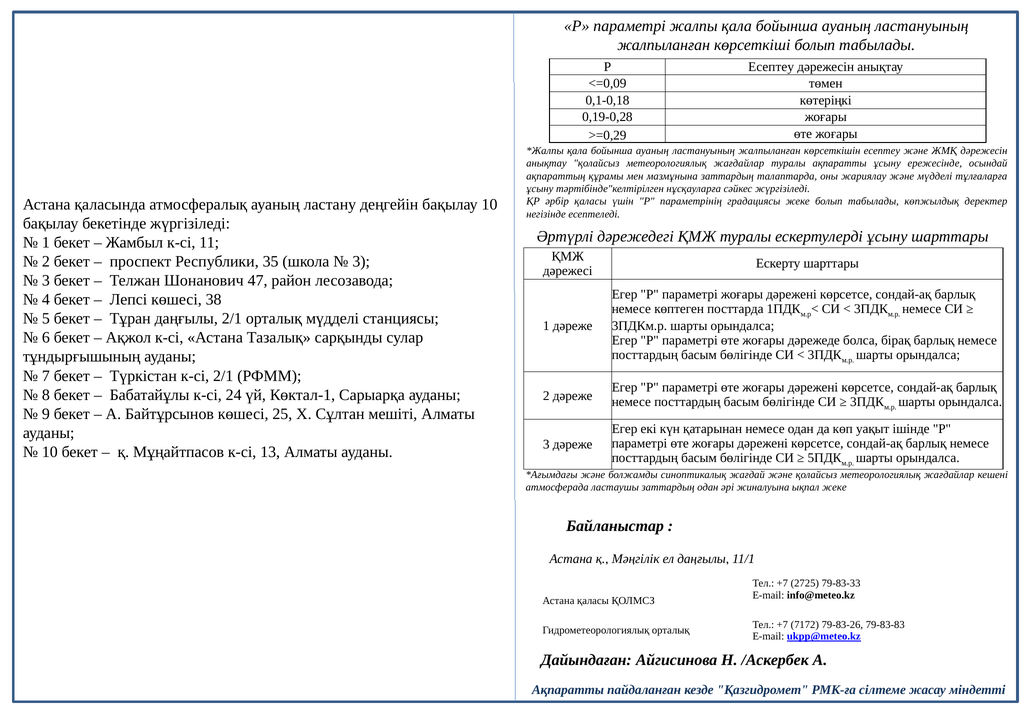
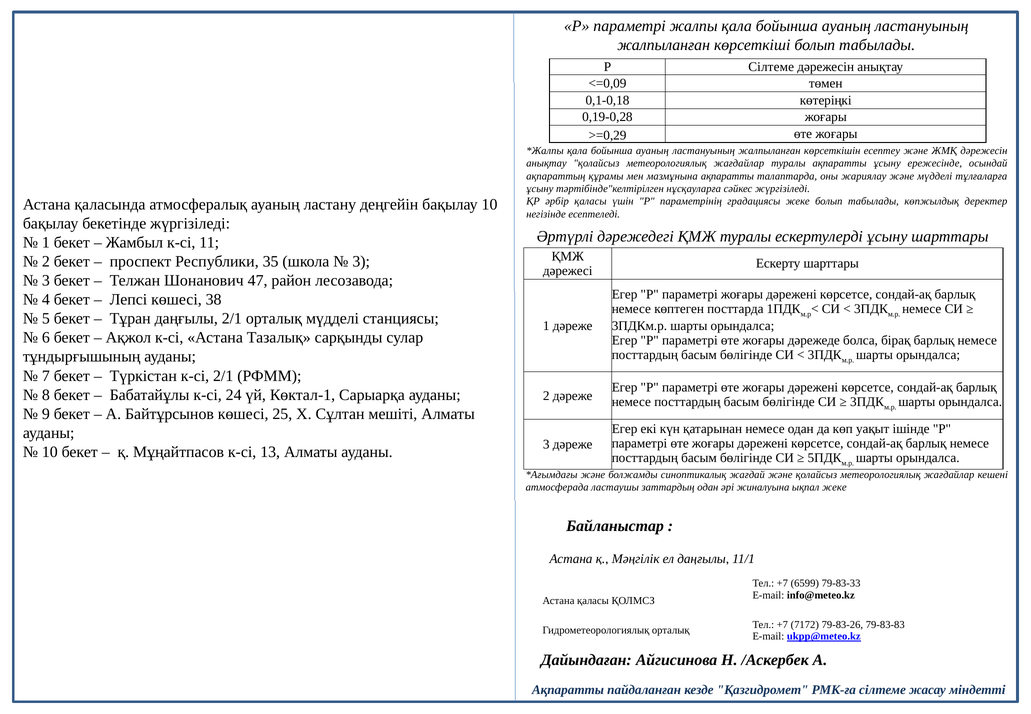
Р Есептеу: Есептеу -> Сілтеме (771, 67)
мазмұнына заттардың: заттардың -> ақпаратты (727, 176)
2725: 2725 -> 6599 (805, 583)
